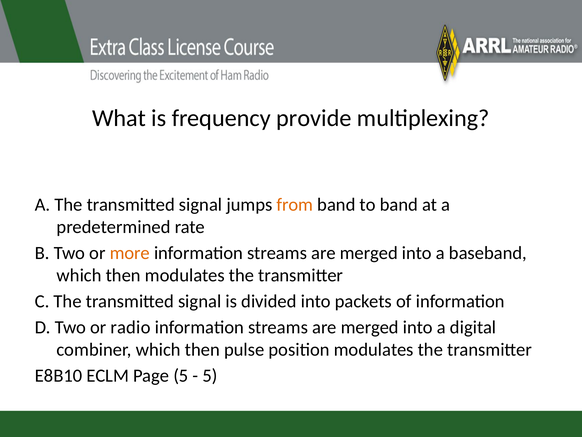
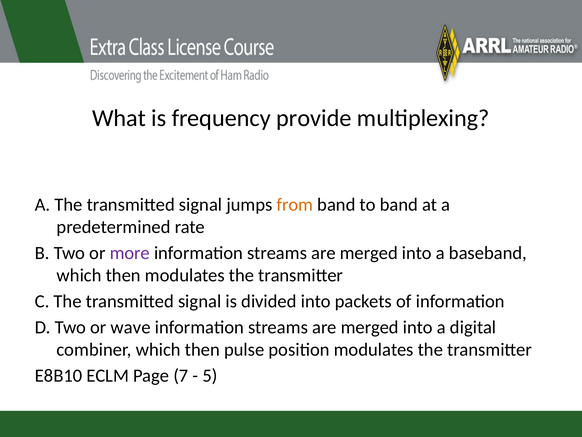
more colour: orange -> purple (130, 253)
radio: radio -> wave (131, 327)
Page 5: 5 -> 7 (181, 375)
